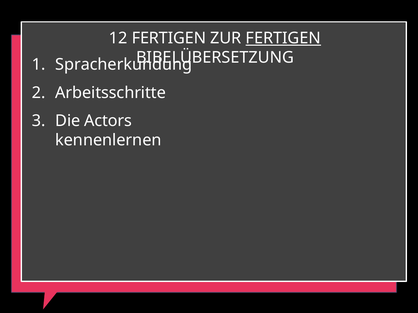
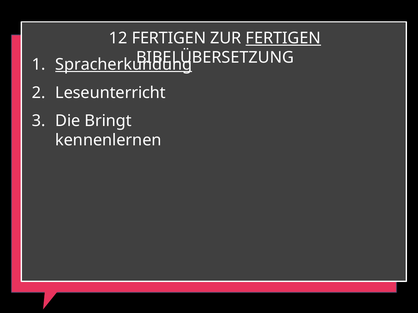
Spracherkundung underline: none -> present (124, 65)
Arbeitsschritte: Arbeitsschritte -> Leseunterricht (111, 93)
Actors: Actors -> Bringt (108, 121)
